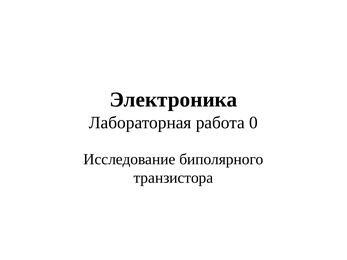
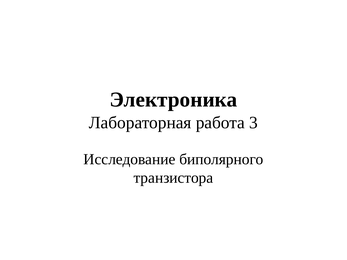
0: 0 -> 3 (254, 123)
